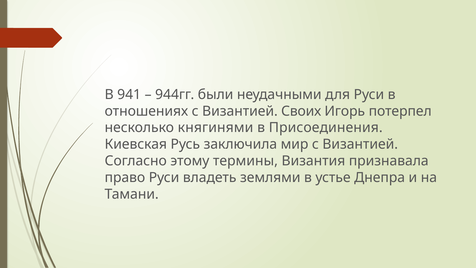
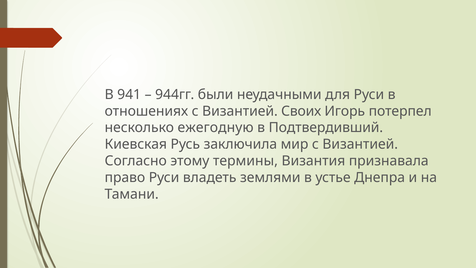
княгинями: княгинями -> ежегодную (216, 128)
Присоединения: Присоединения -> Подтвердивший (326, 128)
